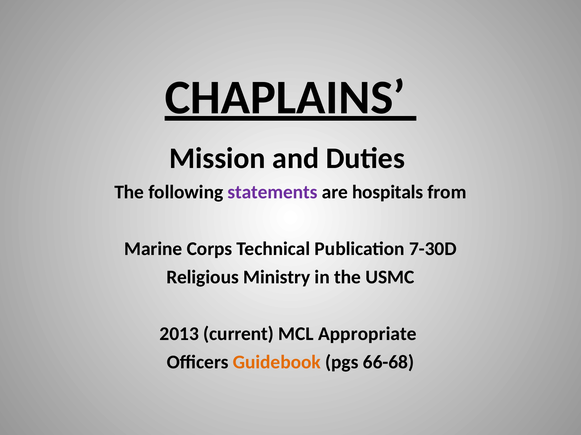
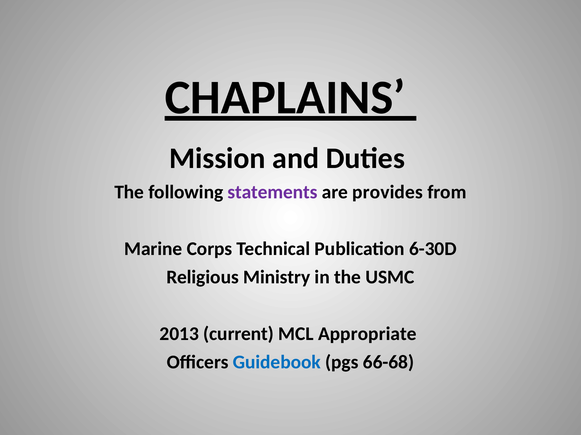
hospitals: hospitals -> provides (388, 192)
7-30D: 7-30D -> 6-30D (433, 249)
Guidebook colour: orange -> blue (277, 363)
